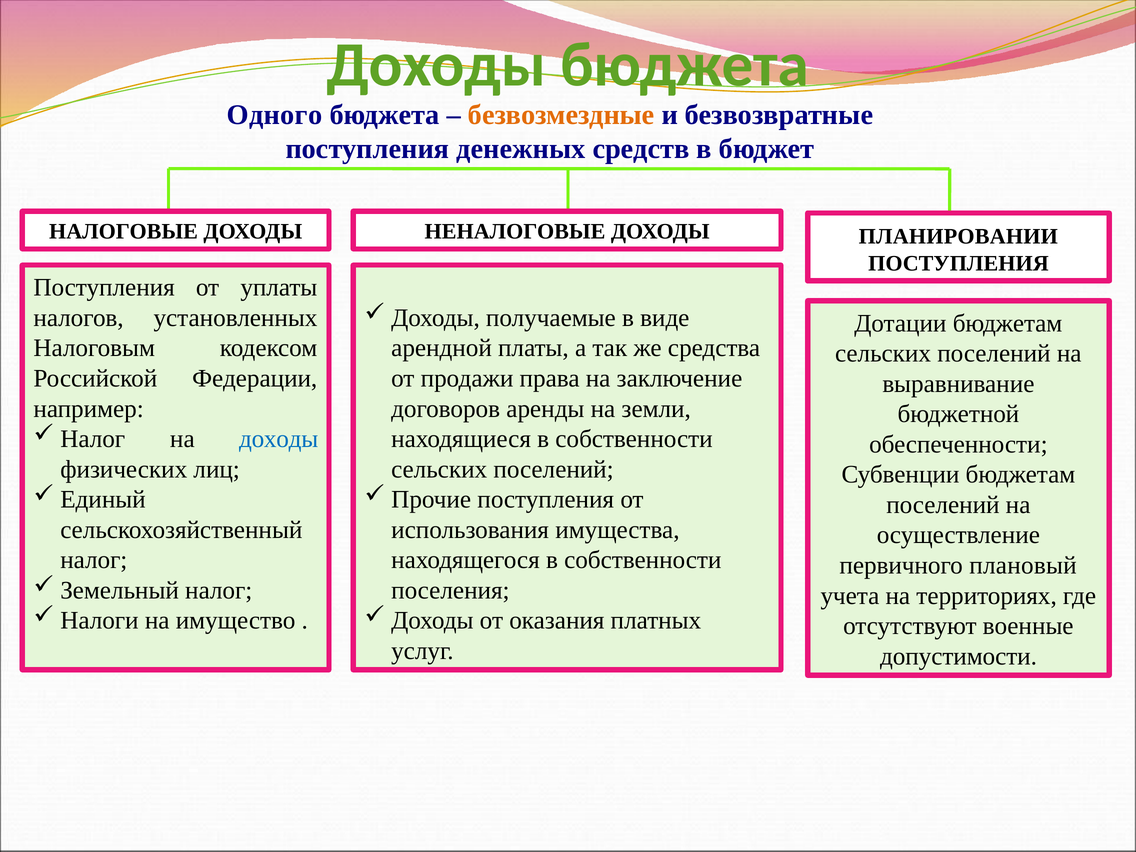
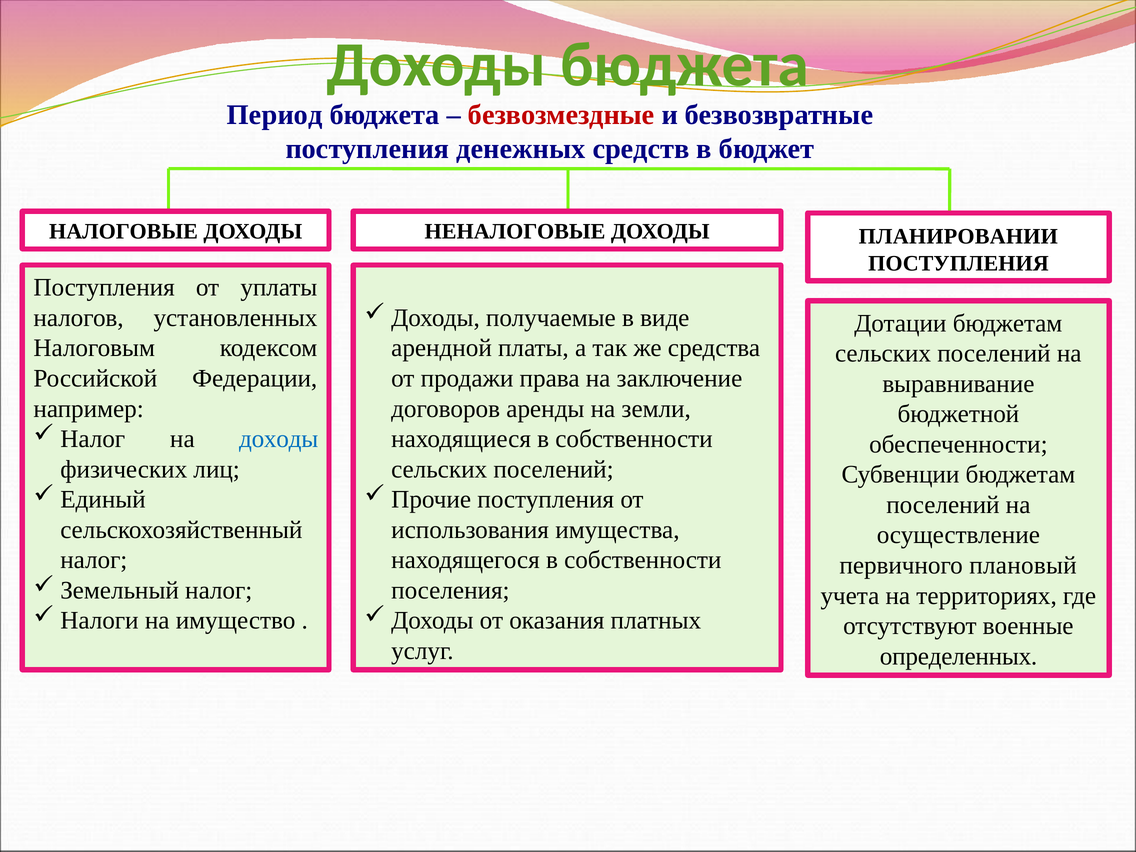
Одного: Одного -> Период (275, 115)
безвозмездные colour: orange -> red (561, 115)
допустимости: допустимости -> определенных (959, 656)
